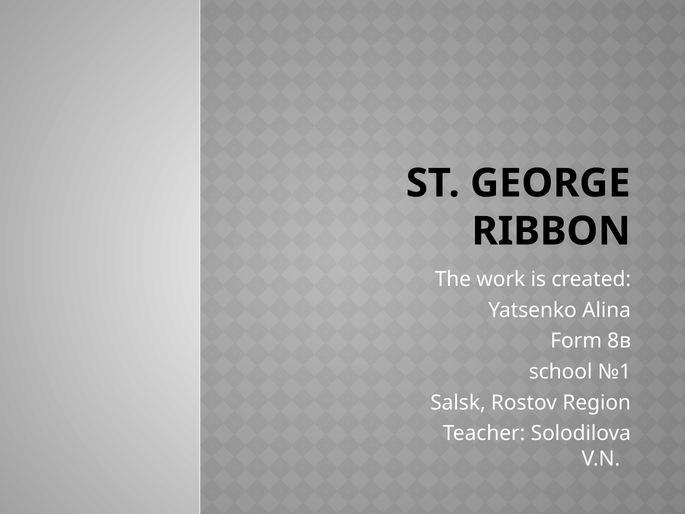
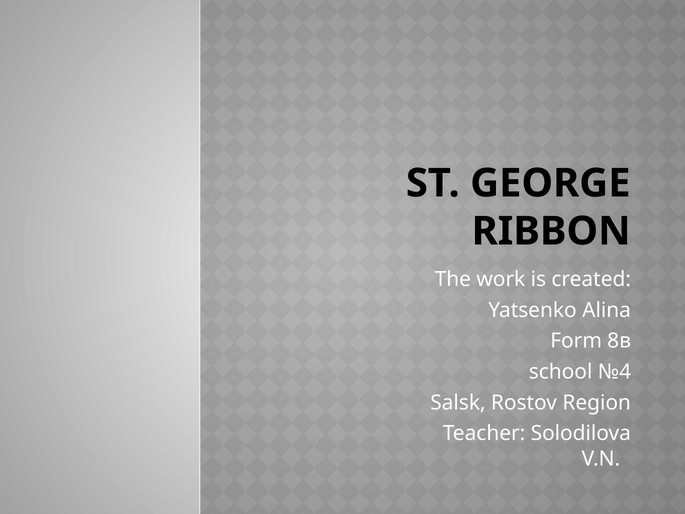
№1: №1 -> №4 (614, 372)
